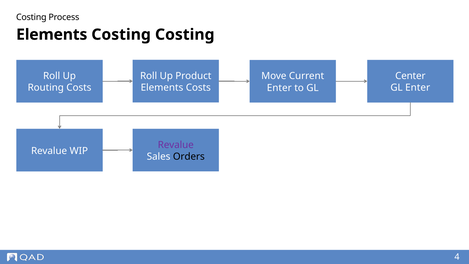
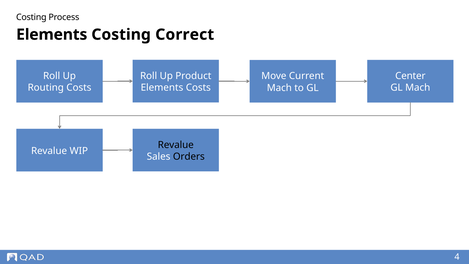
Costing Costing: Costing -> Correct (185, 35)
GL Enter: Enter -> Mach (418, 88)
Enter: Enter -> Mach (279, 88)
Revalue colour: purple -> black (176, 145)
